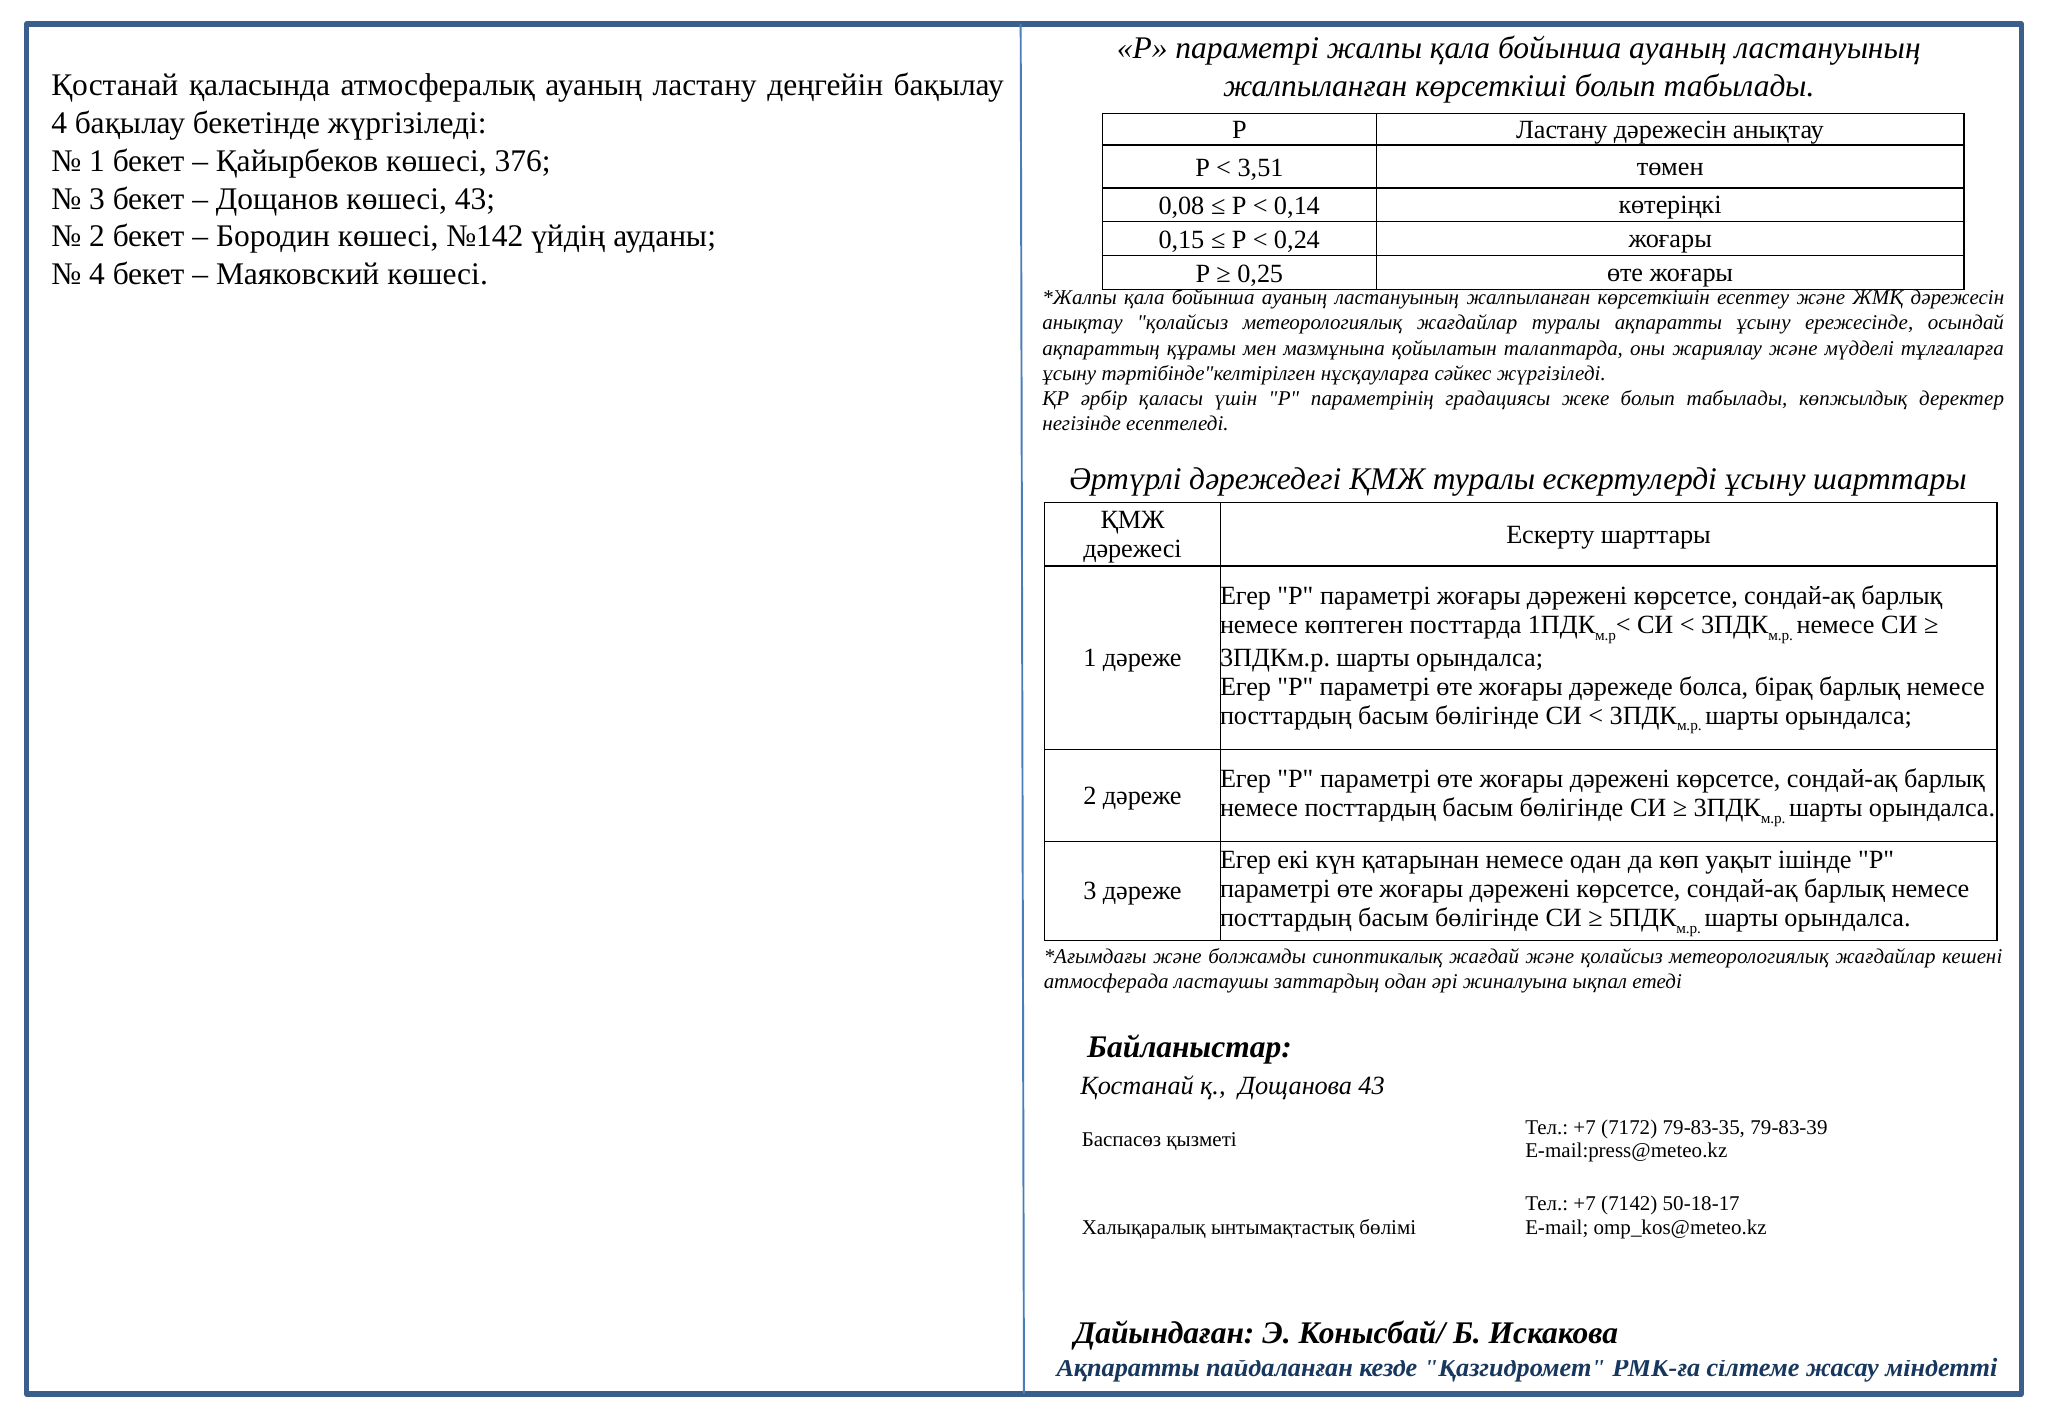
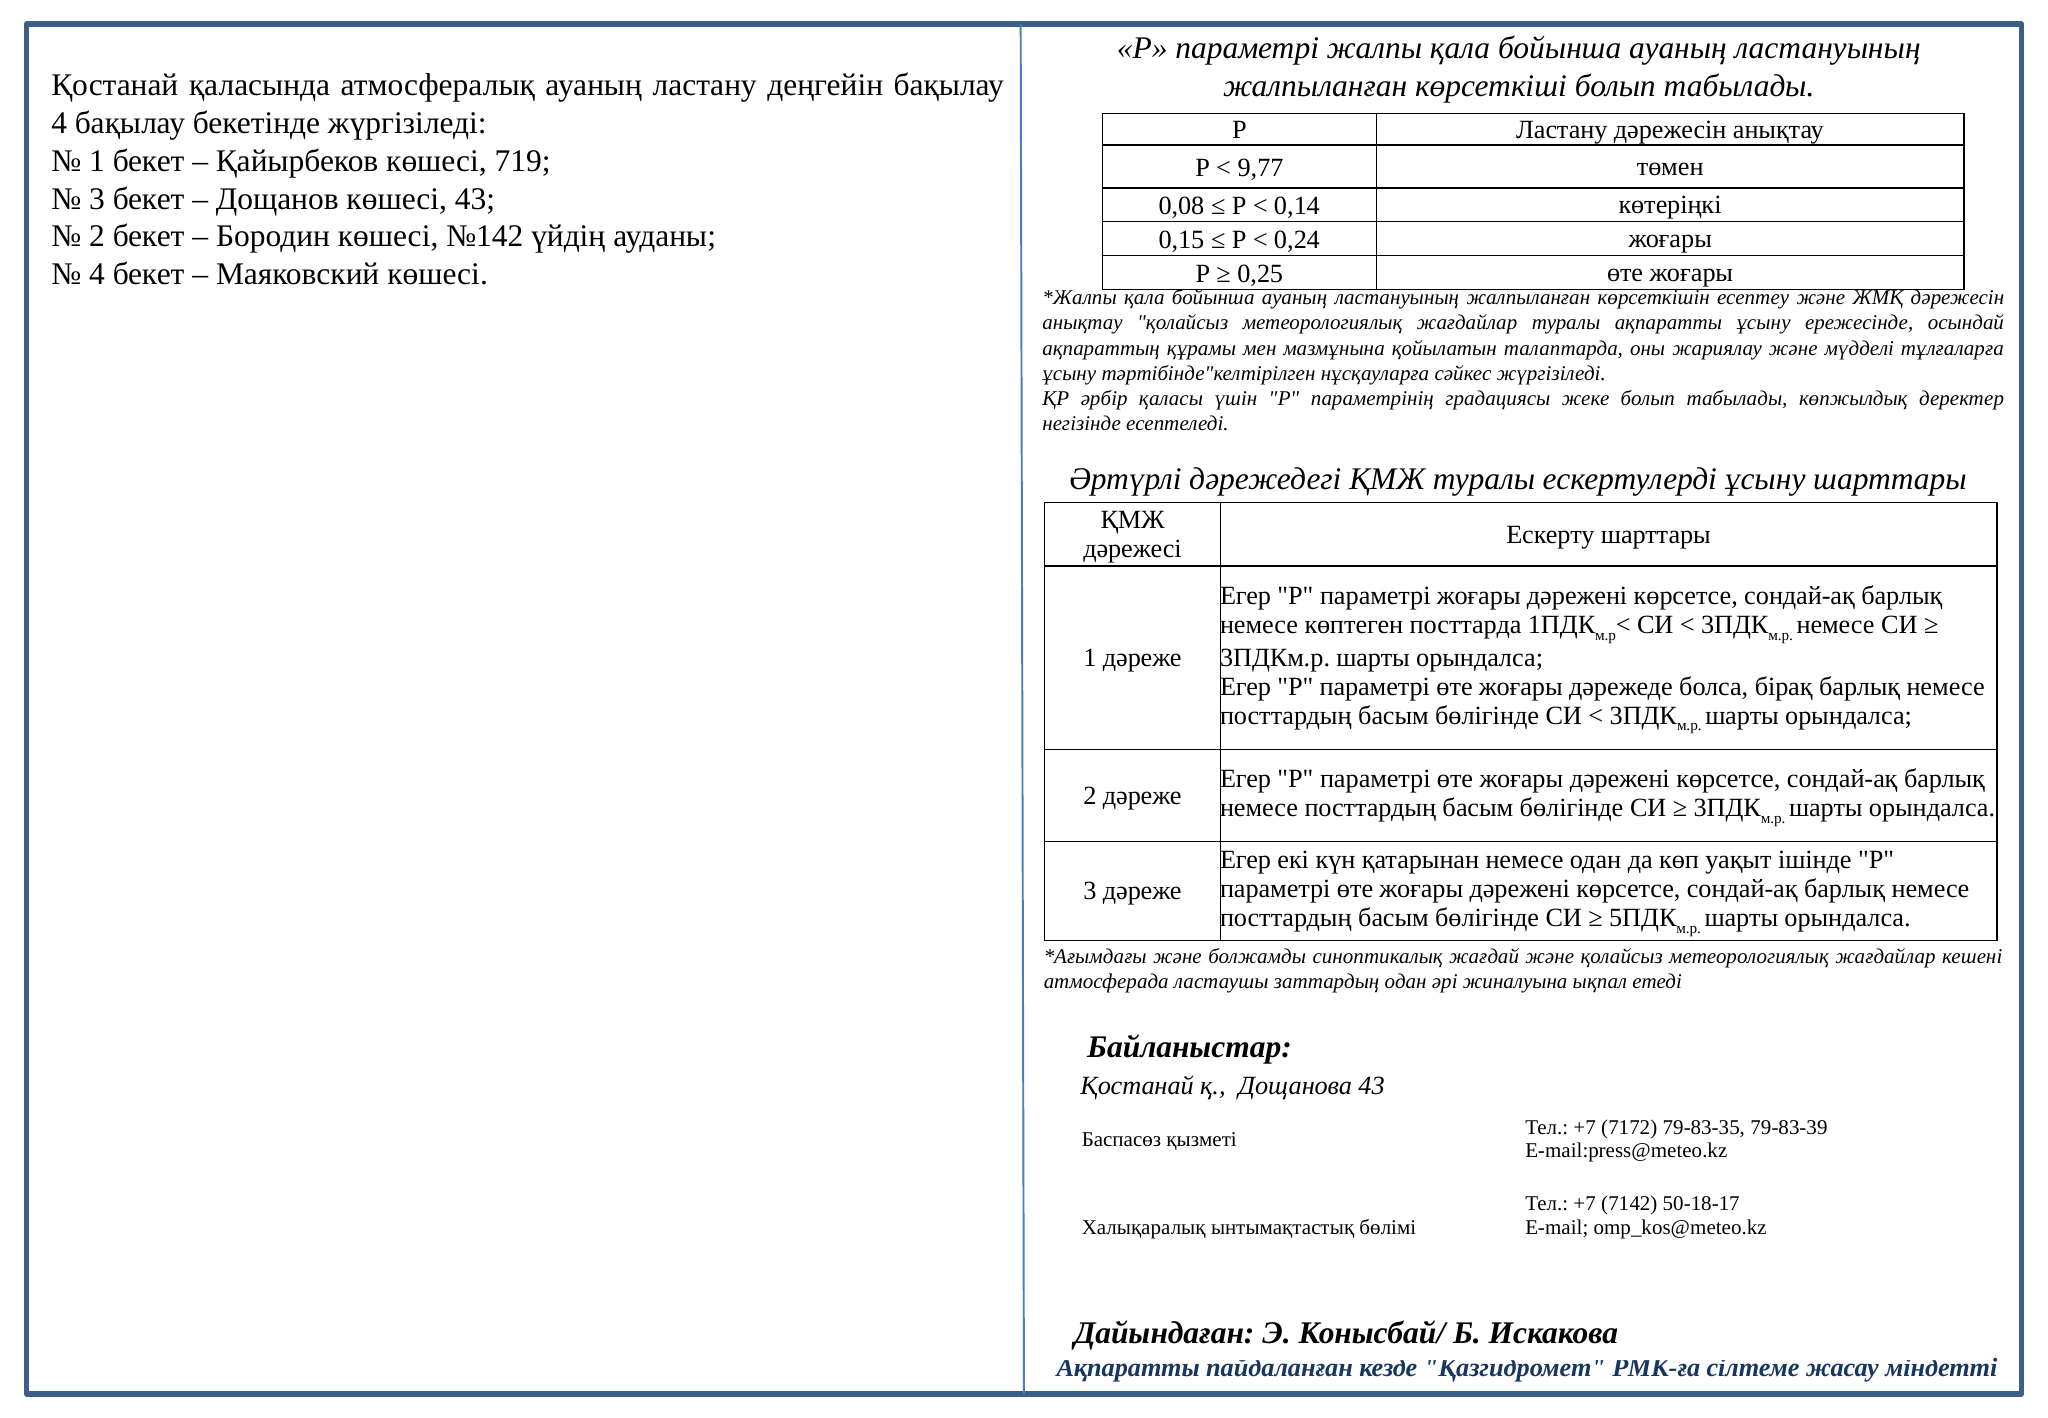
376: 376 -> 719 (523, 161)
3,51: 3,51 -> 9,77 (1261, 168)
